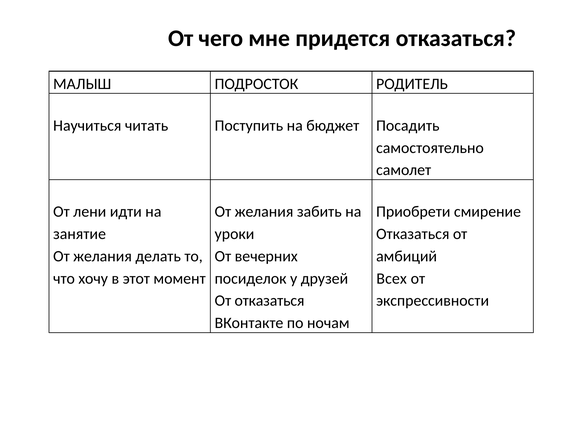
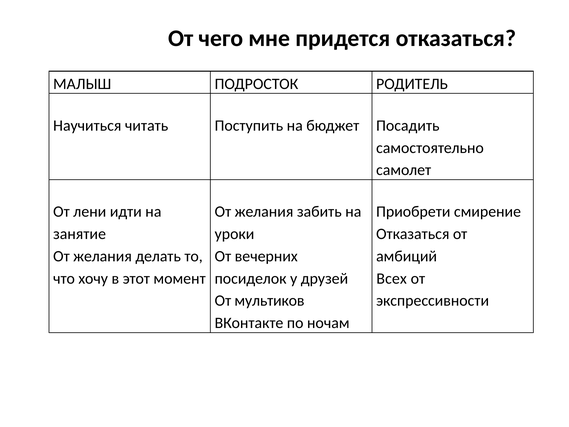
От отказаться: отказаться -> мультиков (269, 301)
